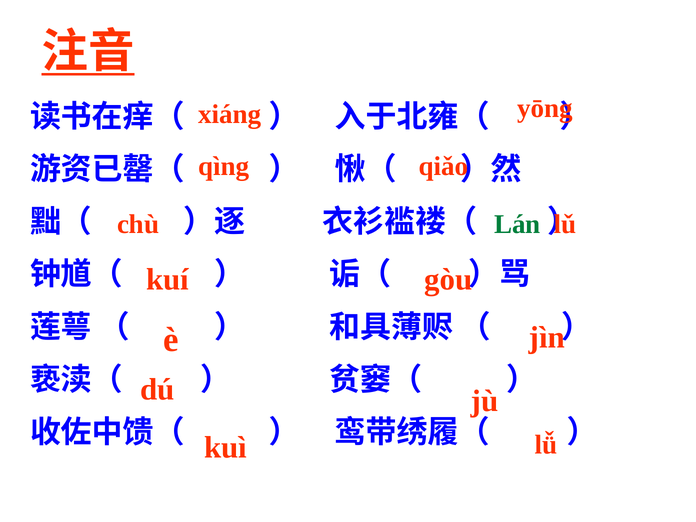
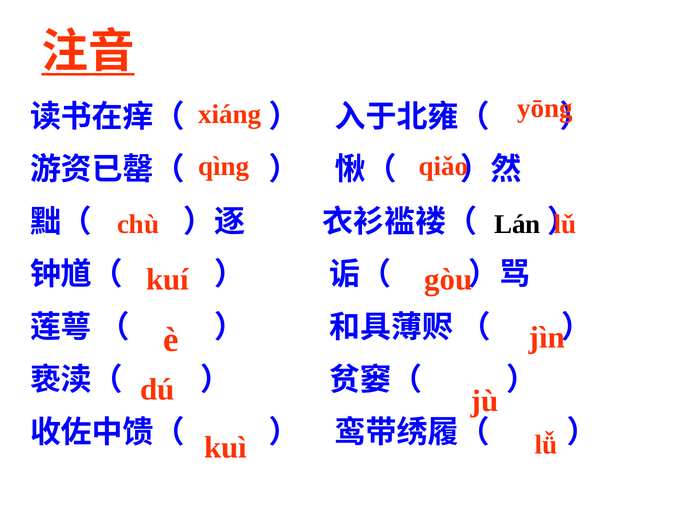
Lán colour: green -> black (517, 225)
